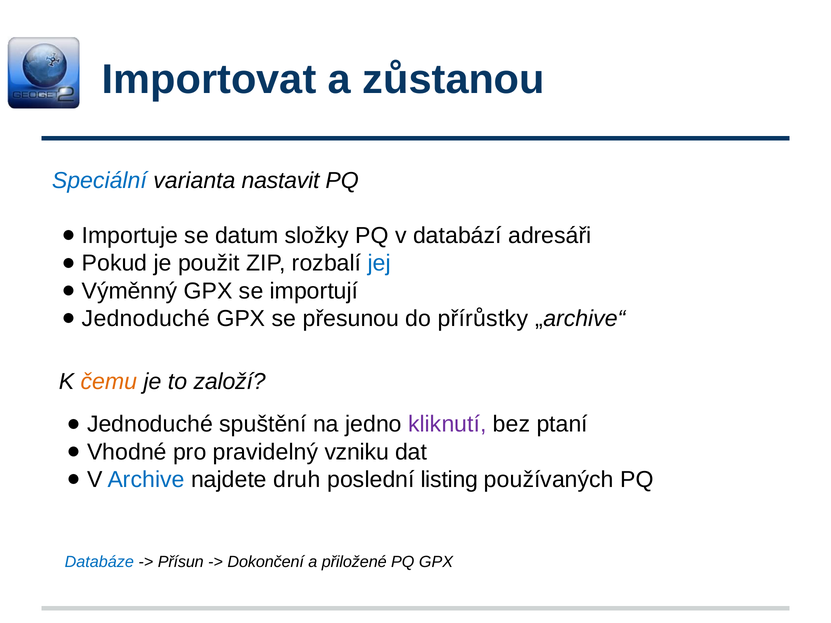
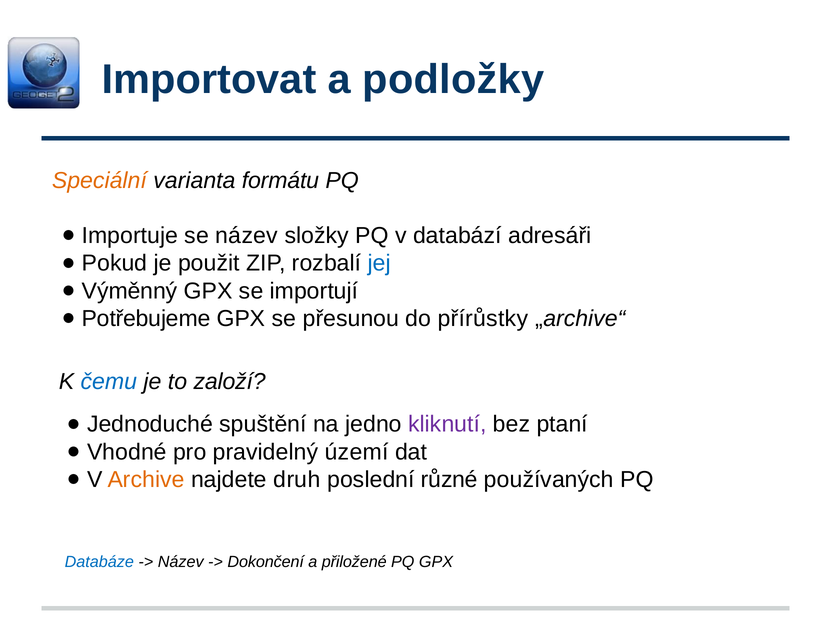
zůstanou: zůstanou -> podložky (453, 80)
Speciální colour: blue -> orange (99, 181)
nastavit: nastavit -> formátu (280, 181)
se datum: datum -> název (247, 236)
Jednoduché: Jednoduché -> Potřebujeme (146, 319)
čemu colour: orange -> blue (109, 382)
vzniku: vzniku -> území (357, 452)
Archive colour: blue -> orange (146, 480)
listing: listing -> různé (449, 480)
Přísun: Přísun -> Název (181, 562)
